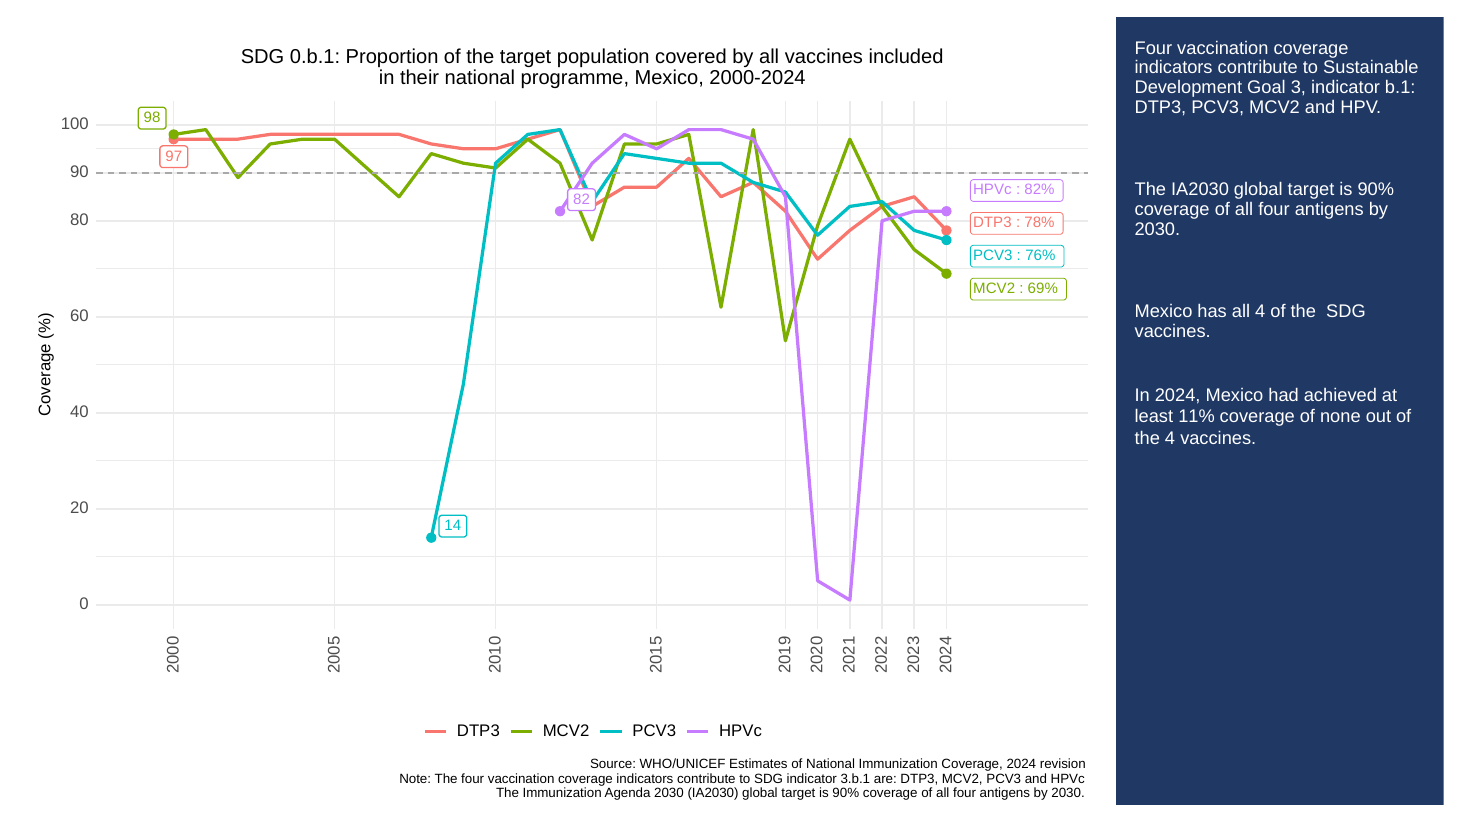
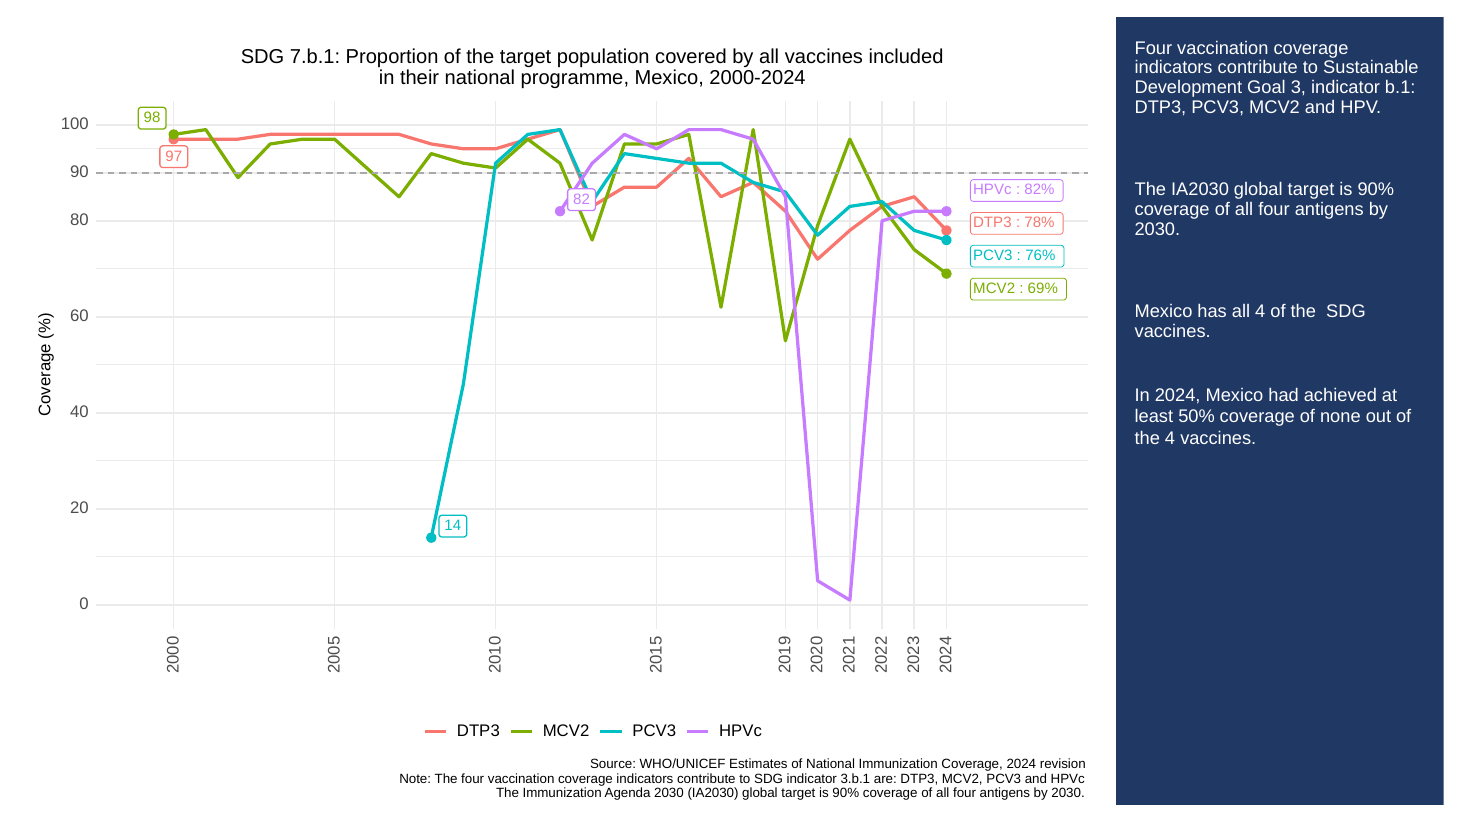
0.b.1: 0.b.1 -> 7.b.1 (315, 57)
11%: 11% -> 50% (1197, 417)
